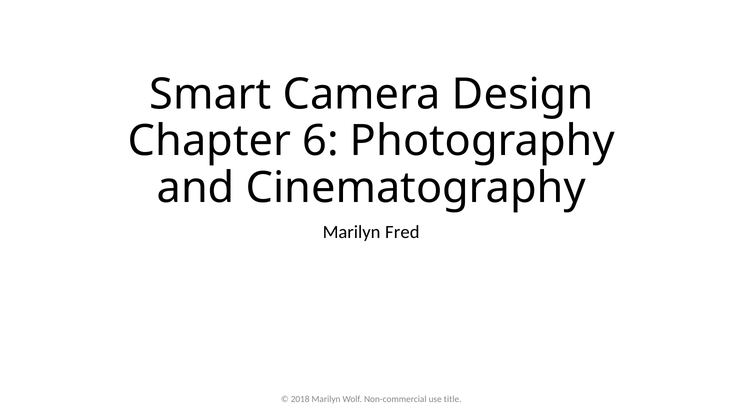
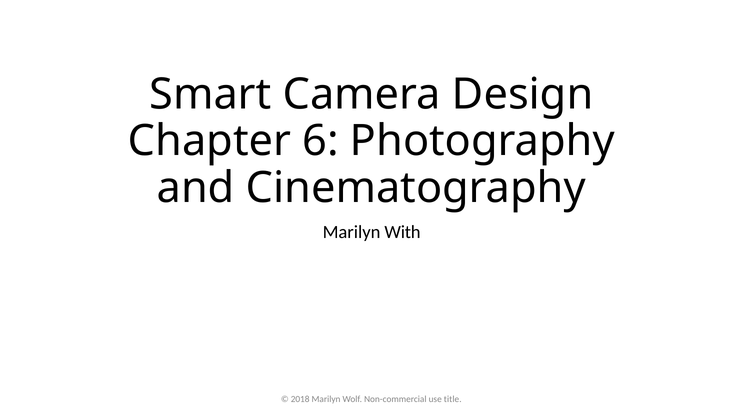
Fred: Fred -> With (403, 232)
